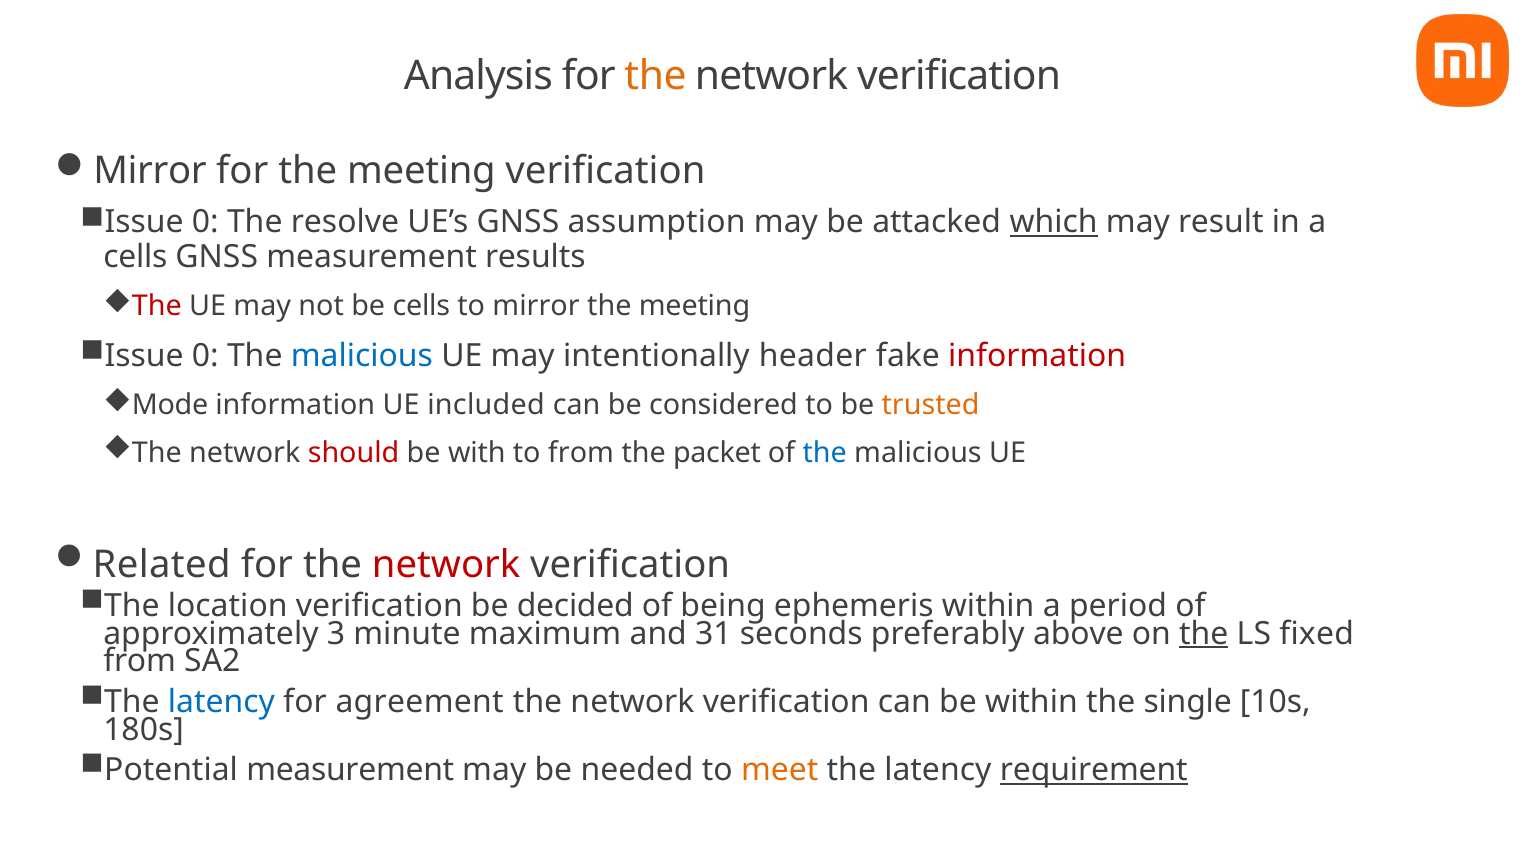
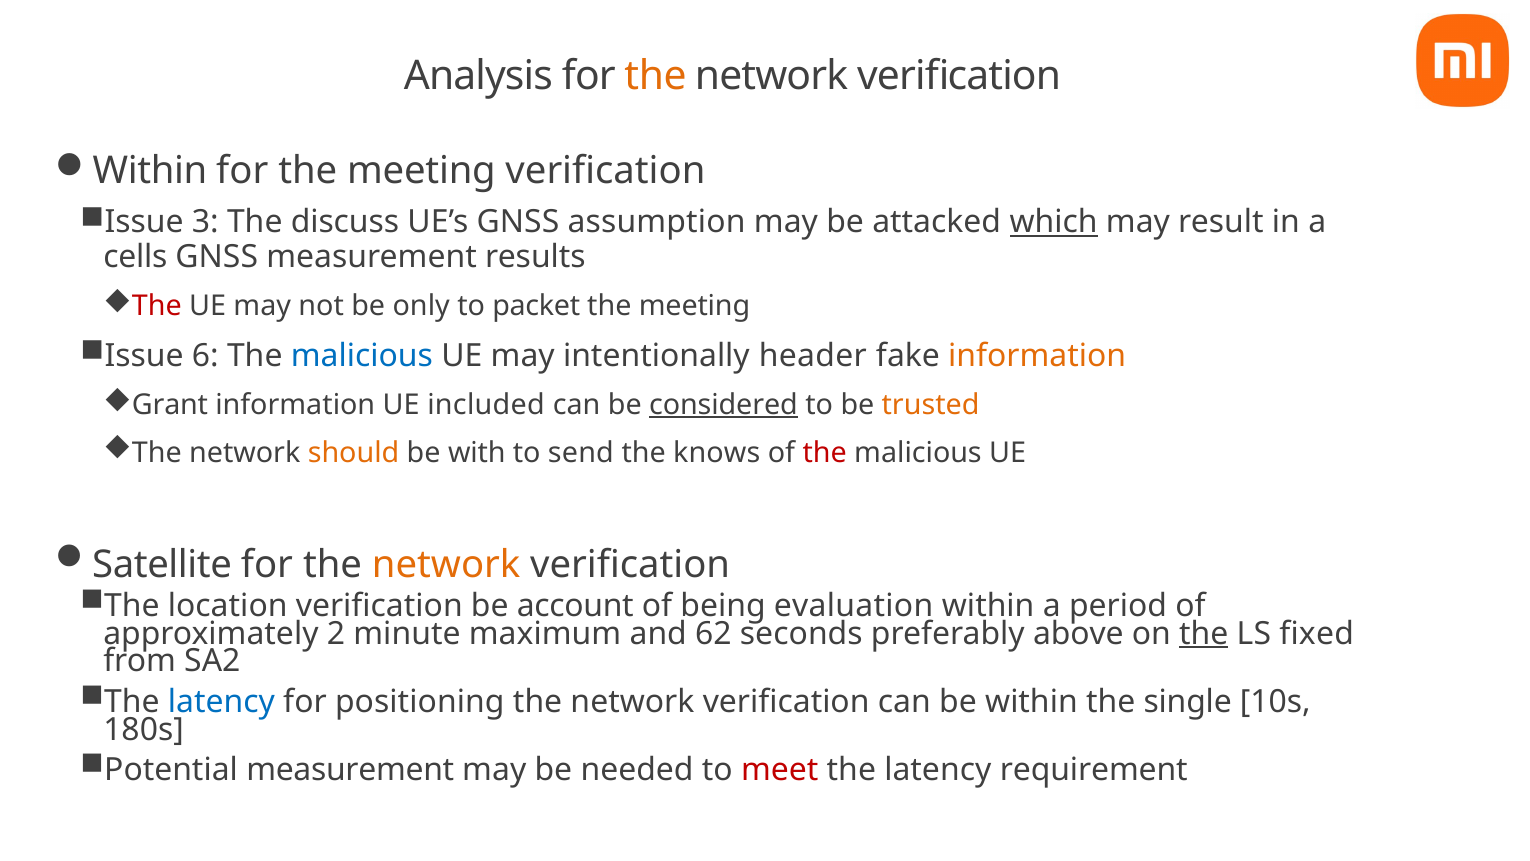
Mirror: Mirror -> Within (150, 171)
0: 0 -> 3 (205, 222)
resolve: resolve -> discuss (345, 222)
be cells: cells -> only (421, 306)
to mirror: mirror -> packet (536, 306)
0: 0 -> 6 (205, 355)
information colour: red -> orange (1037, 355)
Mode: Mode -> Grant (170, 405)
considered underline: none -> present (723, 405)
should colour: red -> orange (354, 452)
to from: from -> send (581, 452)
packet: packet -> knows (717, 452)
the colour: blue -> red (825, 452)
Related: Related -> Satellite (162, 564)
network colour: red -> orange (446, 564)
decided: decided -> account (575, 606)
ephemeris: ephemeris -> evaluation (854, 606)
3: 3 -> 2 (336, 633)
31: 31 -> 62 (713, 633)
agreement: agreement -> positioning (420, 702)
meet colour: orange -> red (780, 770)
requirement underline: present -> none (1094, 770)
